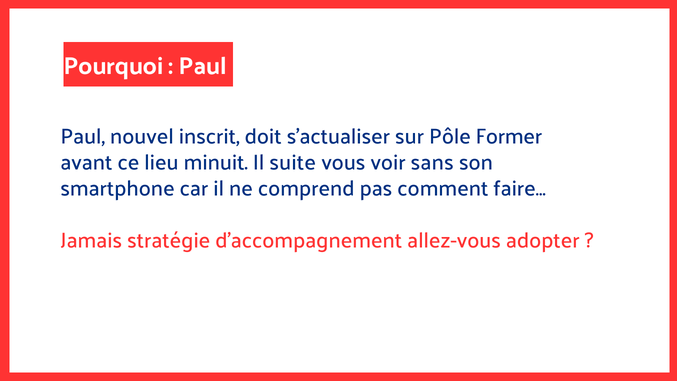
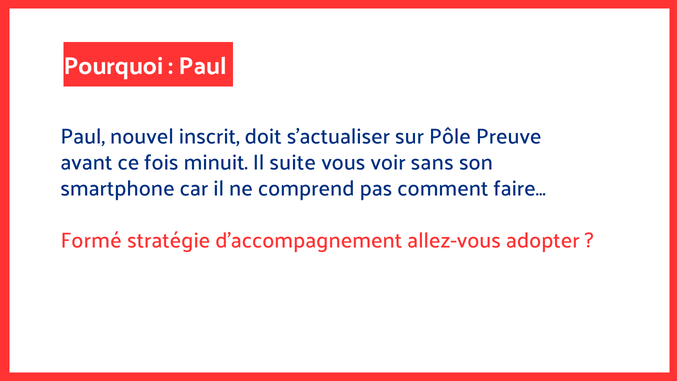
Former: Former -> Preuve (509, 137)
lieu: lieu -> fois (161, 163)
Jamais: Jamais -> Formé (91, 240)
